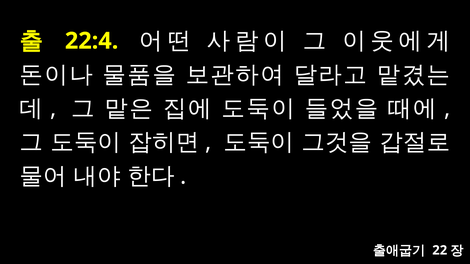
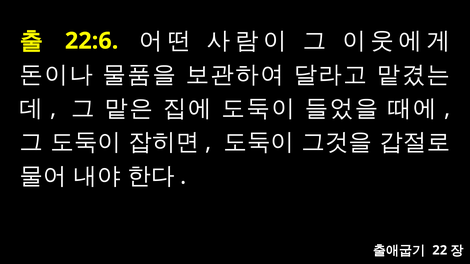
22:4: 22:4 -> 22:6 (92, 41)
